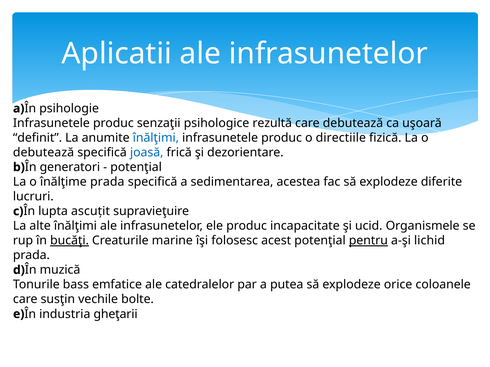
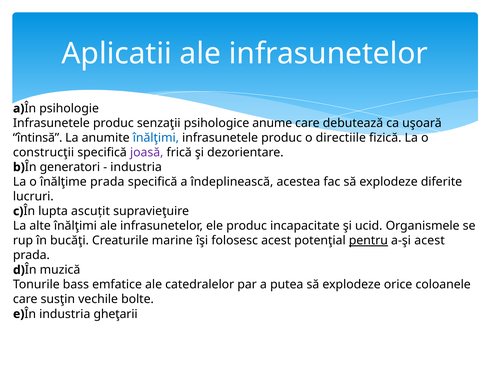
rezultă: rezultă -> anume (272, 123)
definit: definit -> întinsă (38, 138)
debutează: debutează -> construcţii (44, 153)
joasă colour: blue -> purple (147, 153)
potenţial: potenţial -> industria (136, 167)
sedimentarea: sedimentarea -> îndeplinească (232, 182)
bucăţi underline: present -> none (70, 241)
a-şi lichid: lichid -> acest (430, 241)
